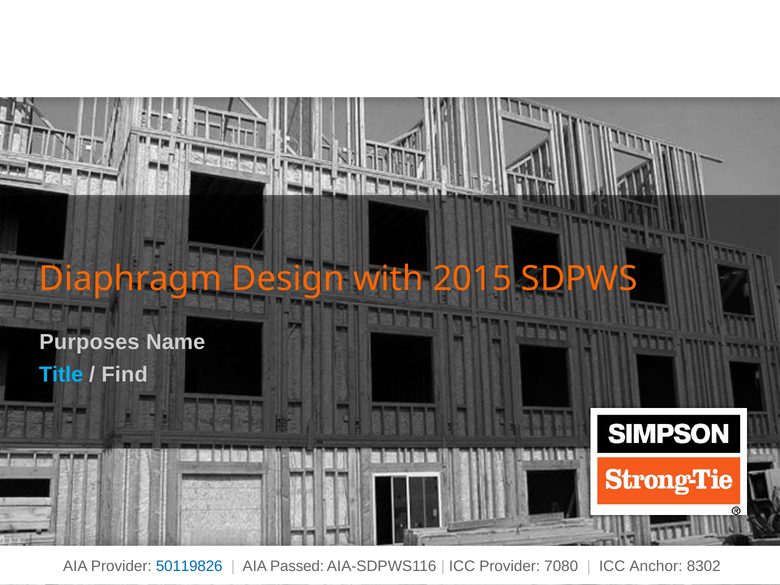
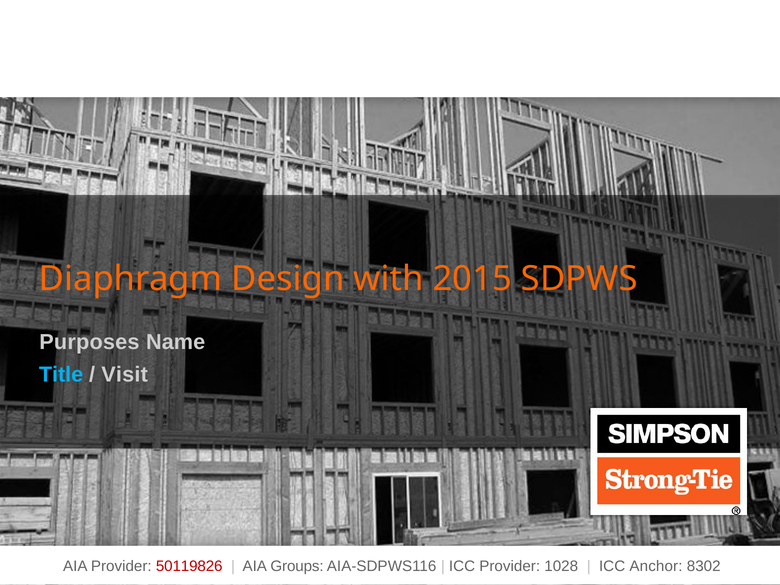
Find: Find -> Visit (125, 375)
50119826 colour: blue -> red (189, 566)
Passed: Passed -> Groups (297, 566)
7080: 7080 -> 1028 (561, 566)
